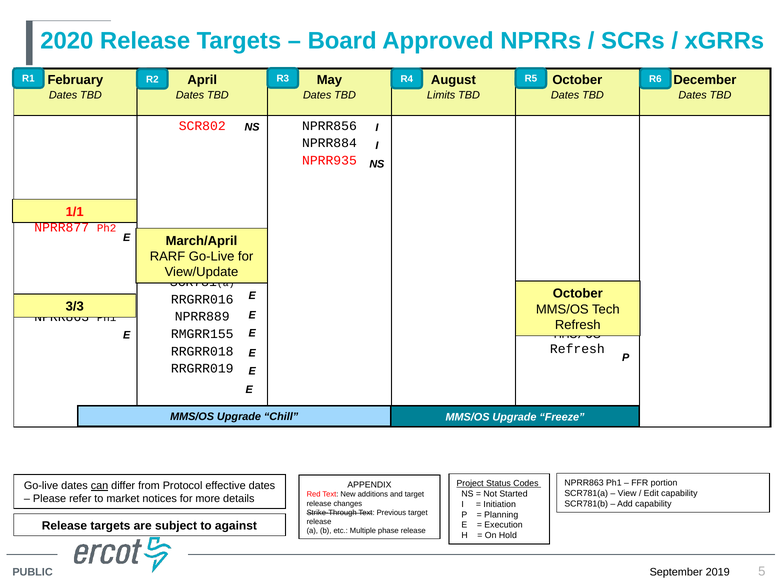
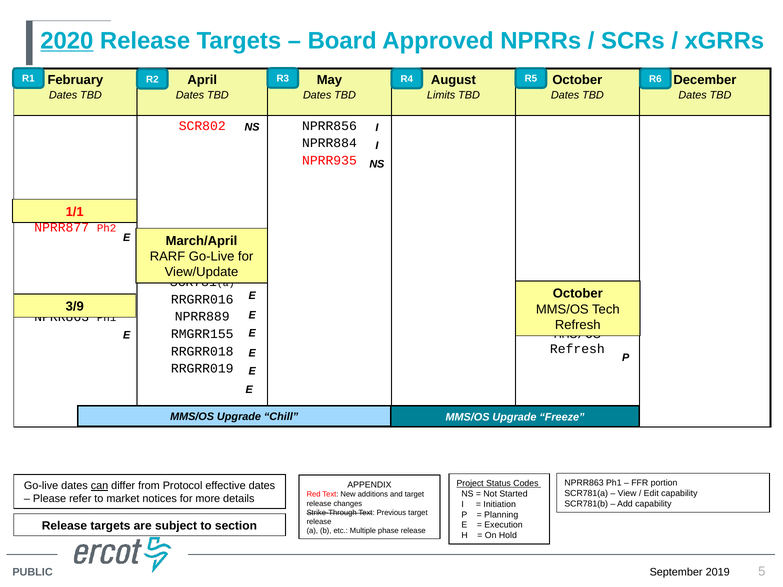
2020 underline: none -> present (67, 41)
3/3: 3/3 -> 3/9 (75, 307)
against: against -> section (236, 526)
